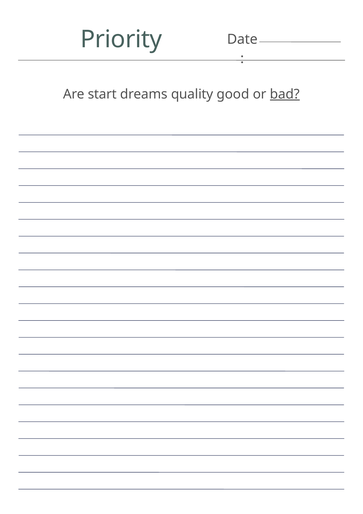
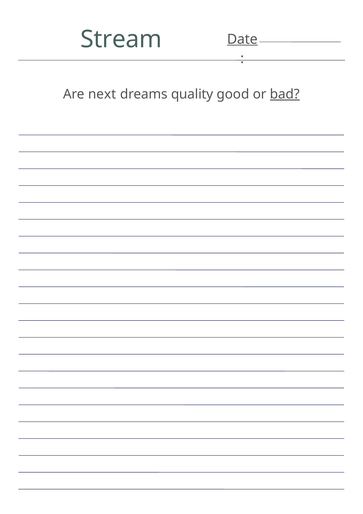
Priority: Priority -> Stream (121, 39)
Date underline: none -> present (242, 39)
start: start -> next (102, 94)
